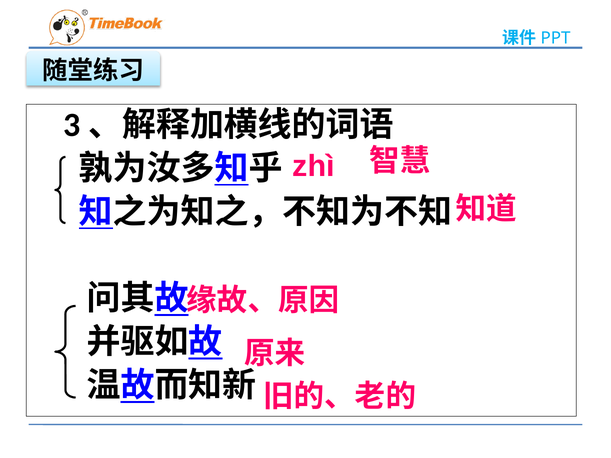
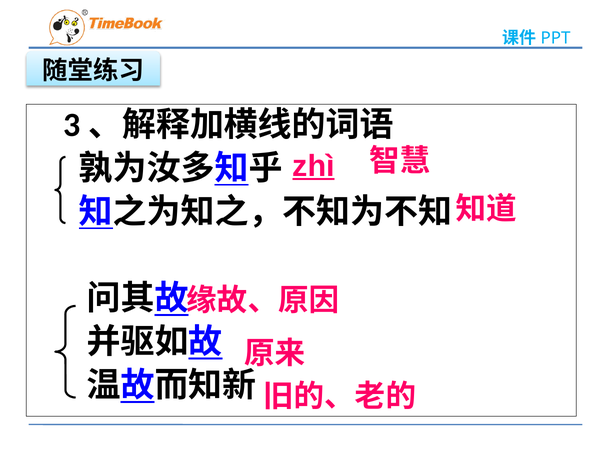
zhì underline: none -> present (313, 166)
